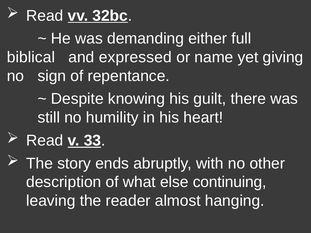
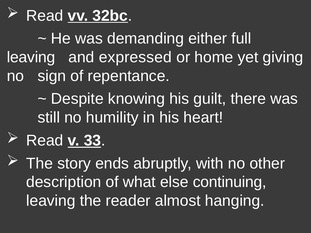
biblical: biblical -> leaving (31, 57)
name: name -> home (214, 57)
